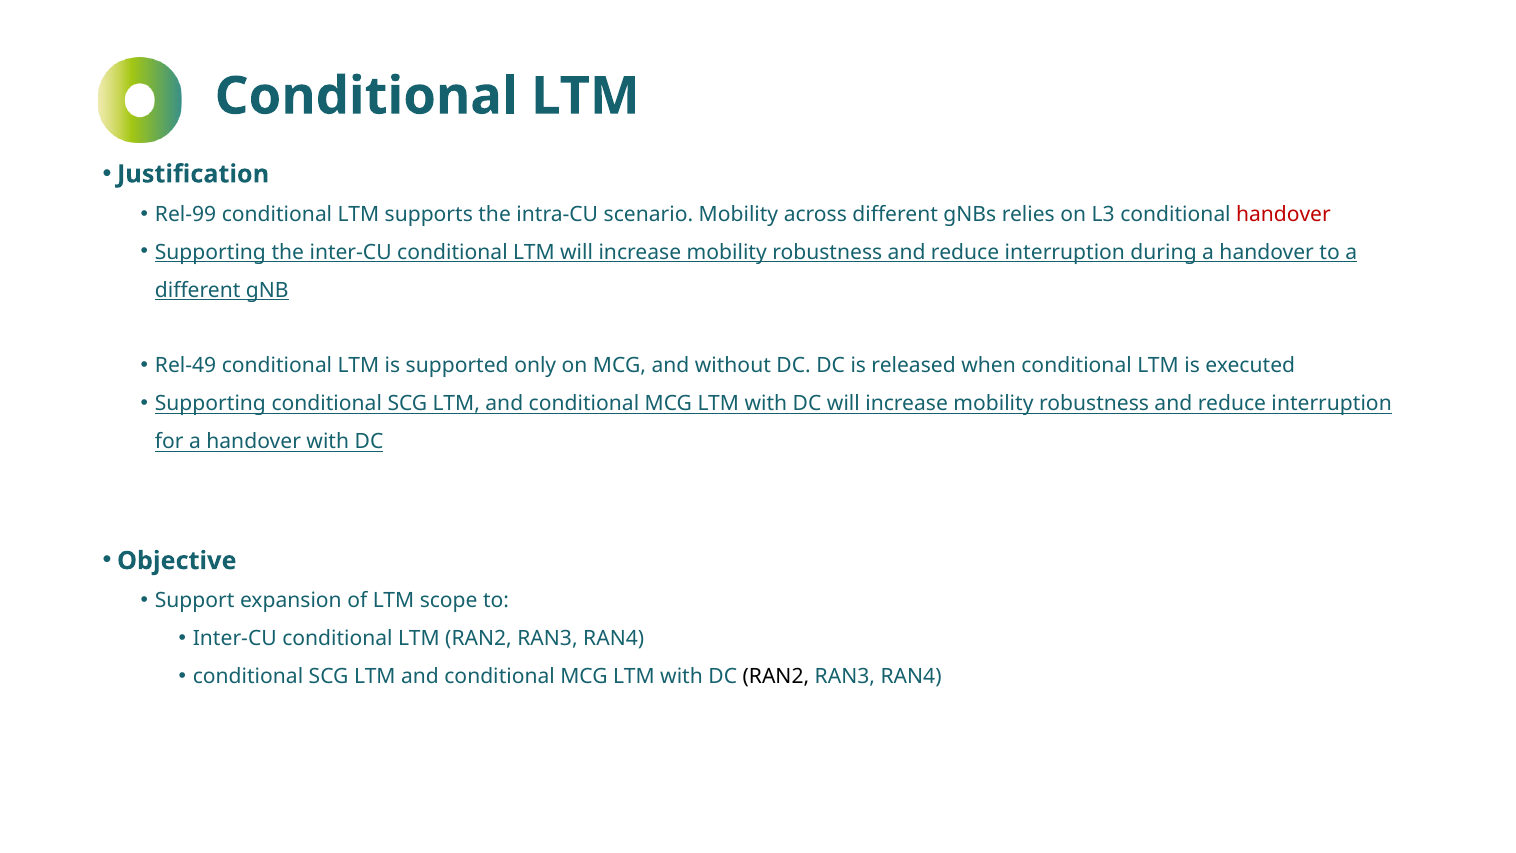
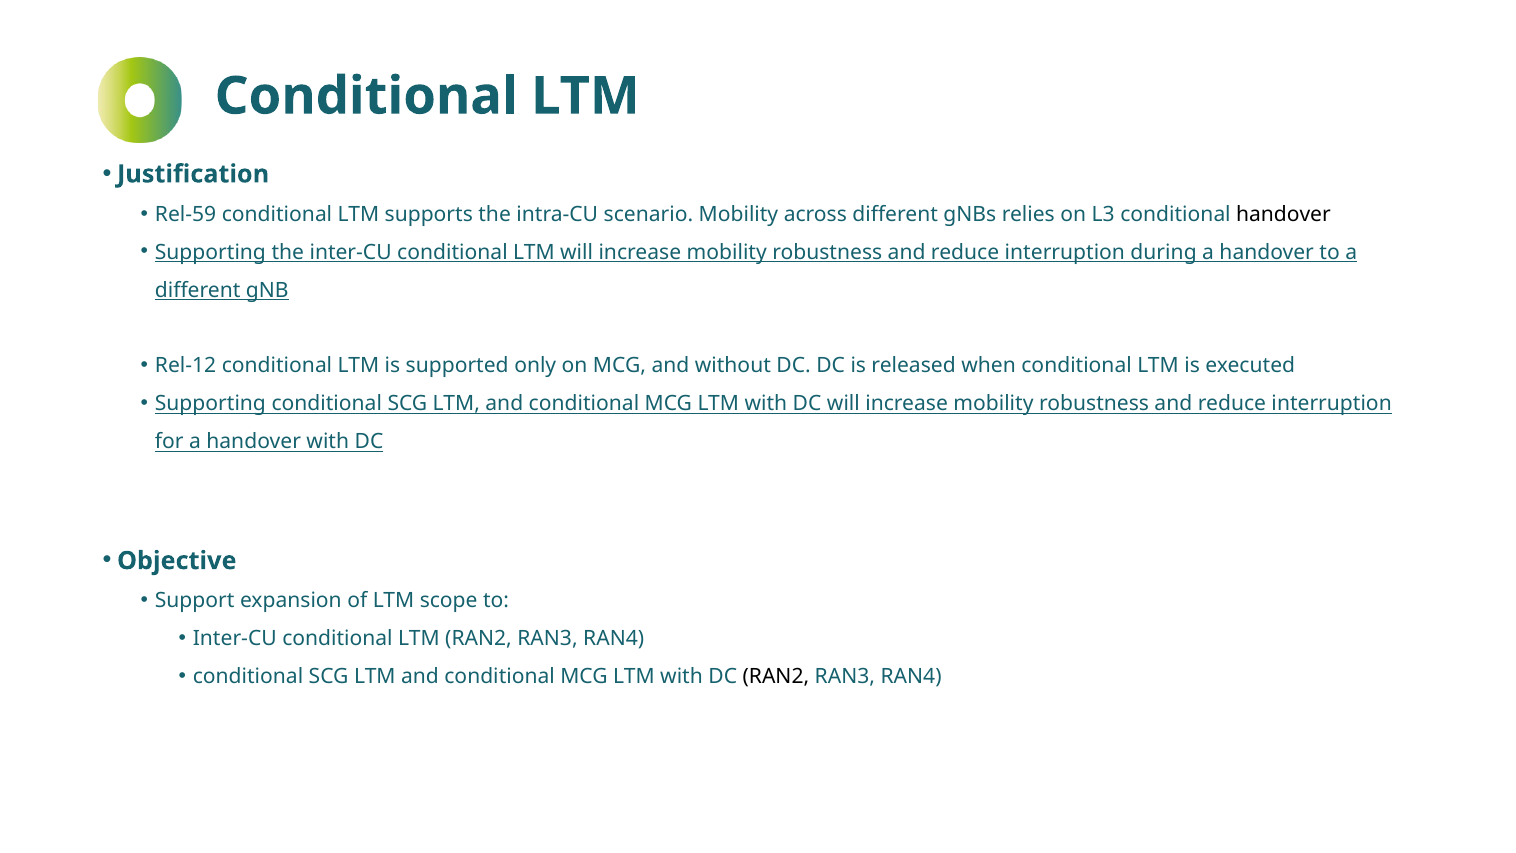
Rel-99: Rel-99 -> Rel-59 (186, 214)
handover colour: red -> black (1283, 214)
Rel-49: Rel-49 -> Rel-12 (186, 366)
